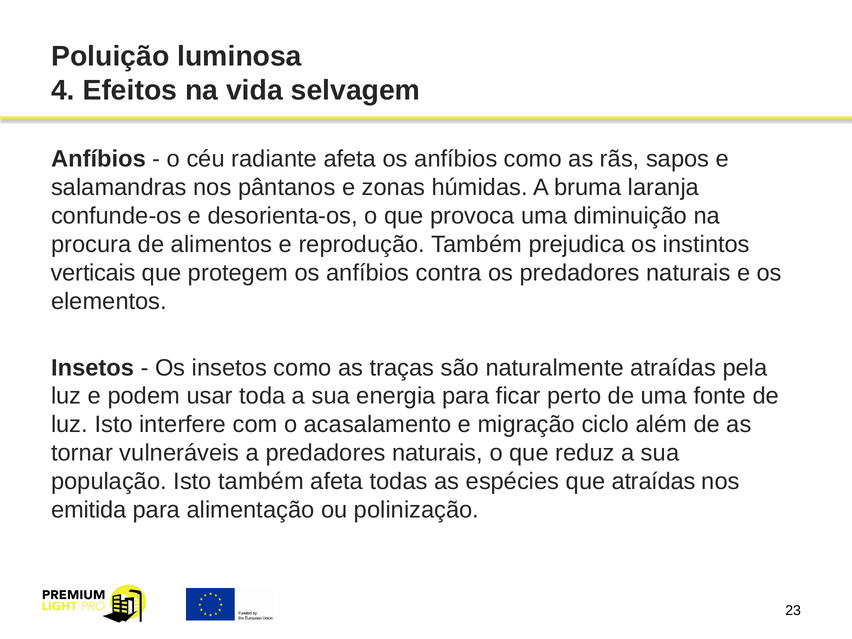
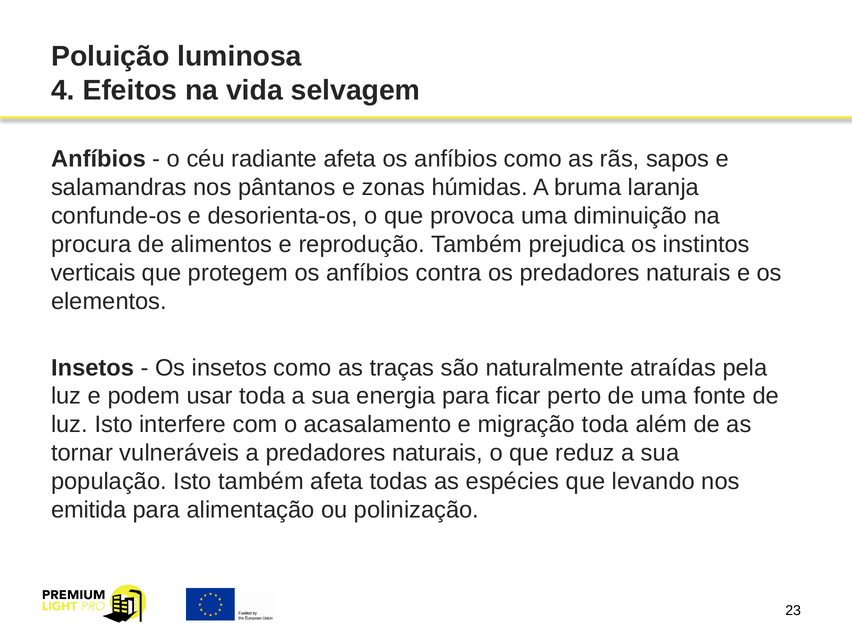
migração ciclo: ciclo -> toda (605, 425)
que atraídas: atraídas -> levando (653, 481)
